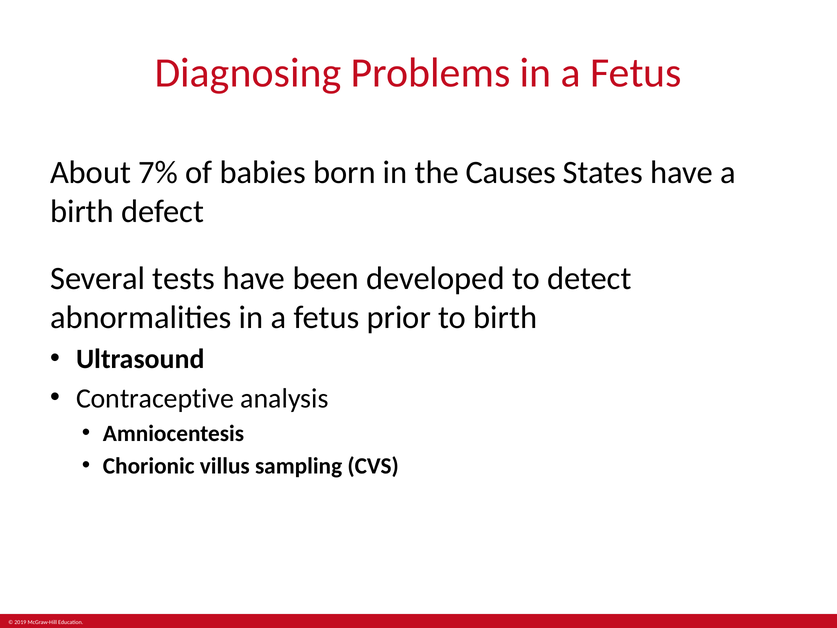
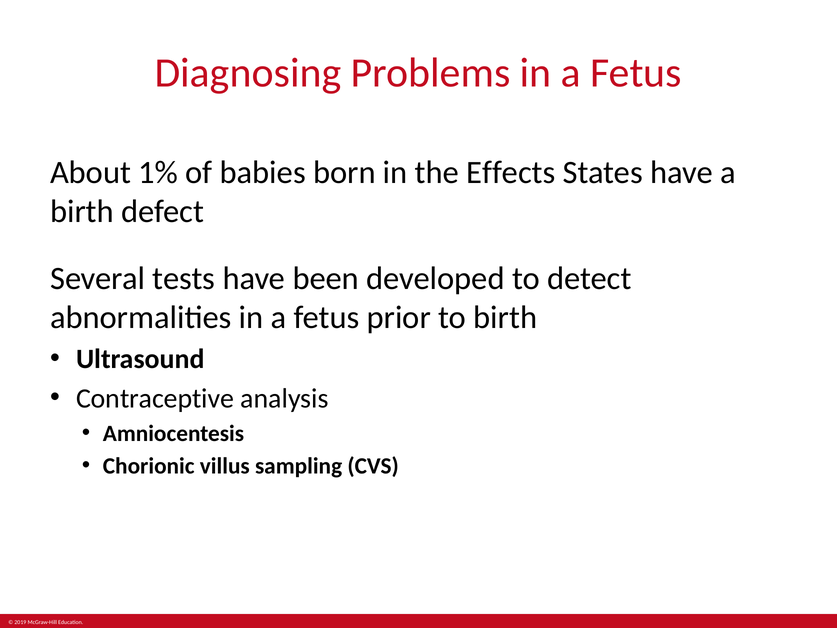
7%: 7% -> 1% (158, 172)
Causes: Causes -> Effects (511, 172)
